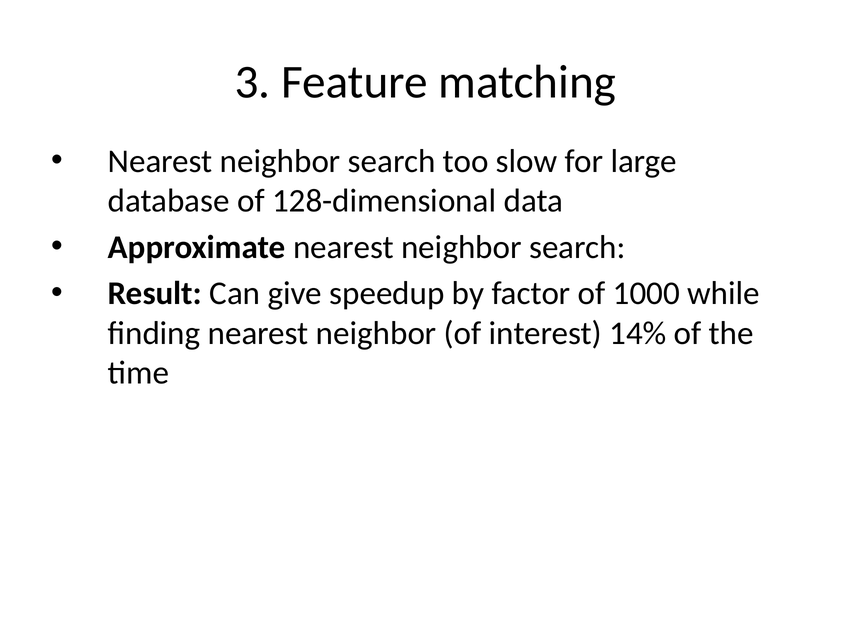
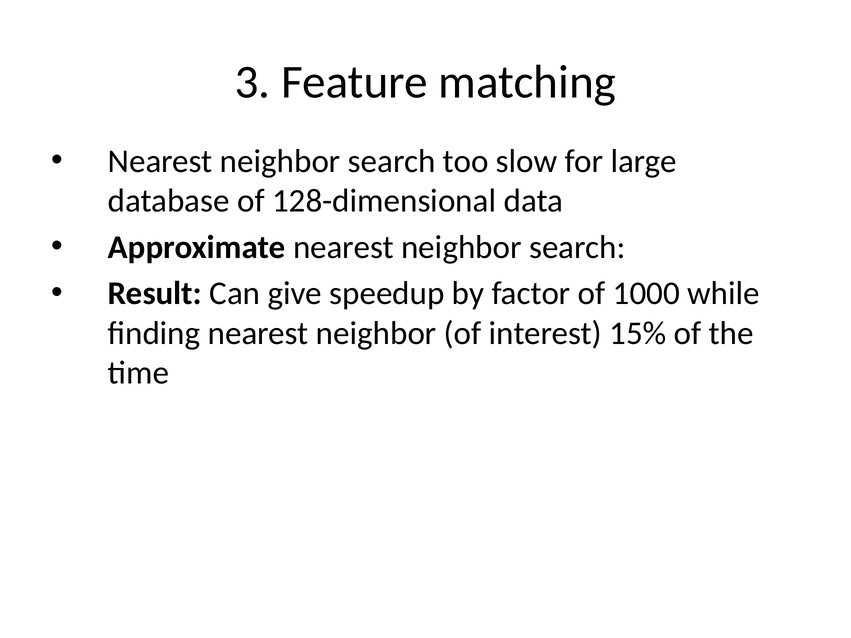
14%: 14% -> 15% (638, 333)
